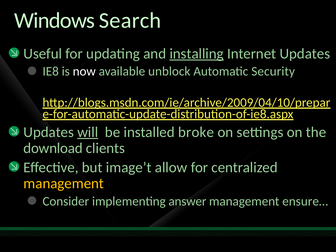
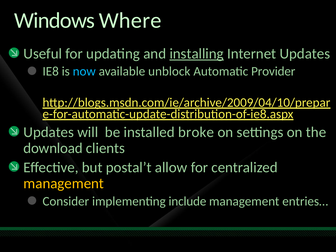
Search: Search -> Where (130, 20)
now colour: white -> light blue (84, 71)
Security: Security -> Provider (273, 71)
will underline: present -> none (88, 132)
image’t: image’t -> postal’t (129, 167)
answer: answer -> include (187, 201)
ensure…: ensure… -> entries… (305, 201)
